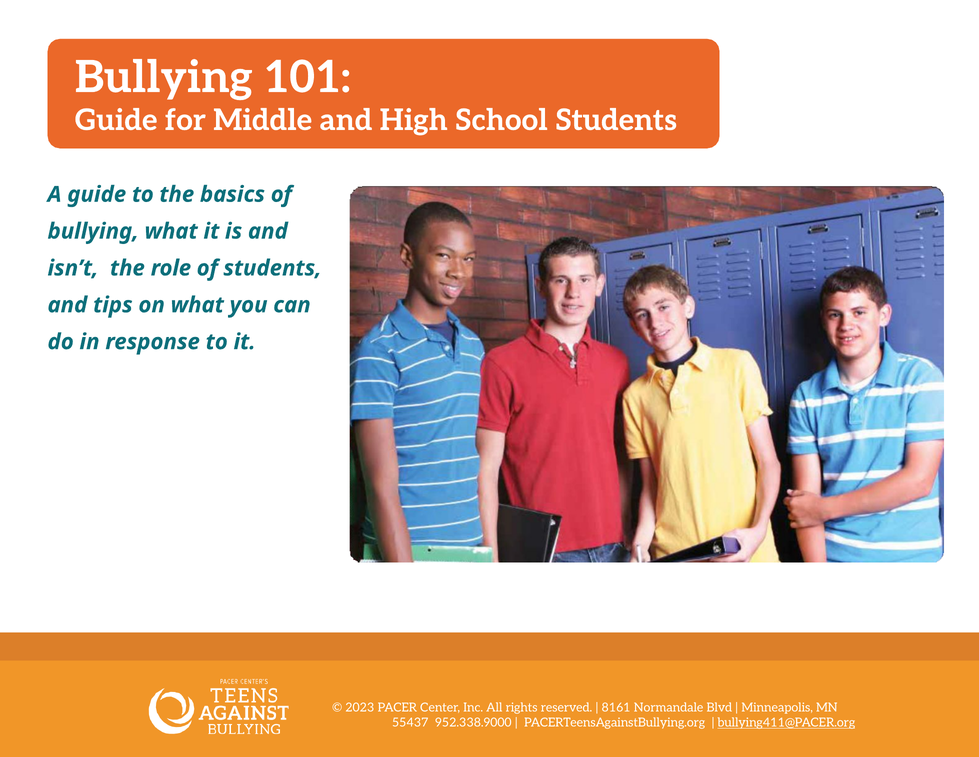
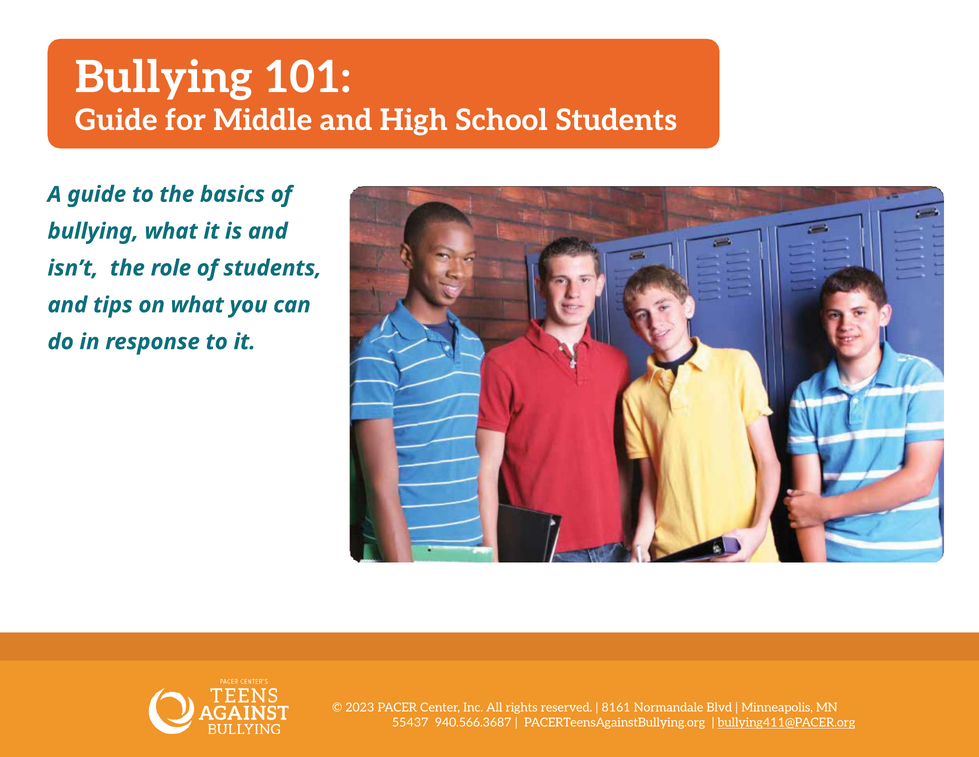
952.338.9000: 952.338.9000 -> 940.566.3687 (473, 722)
